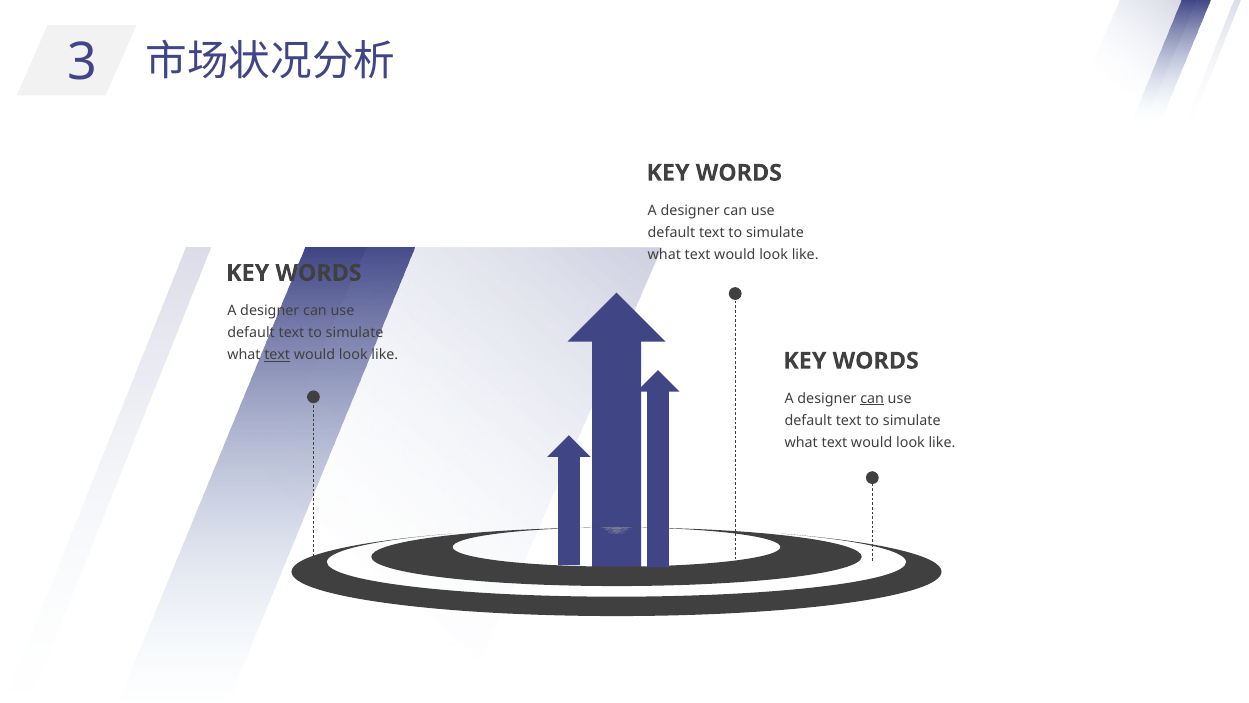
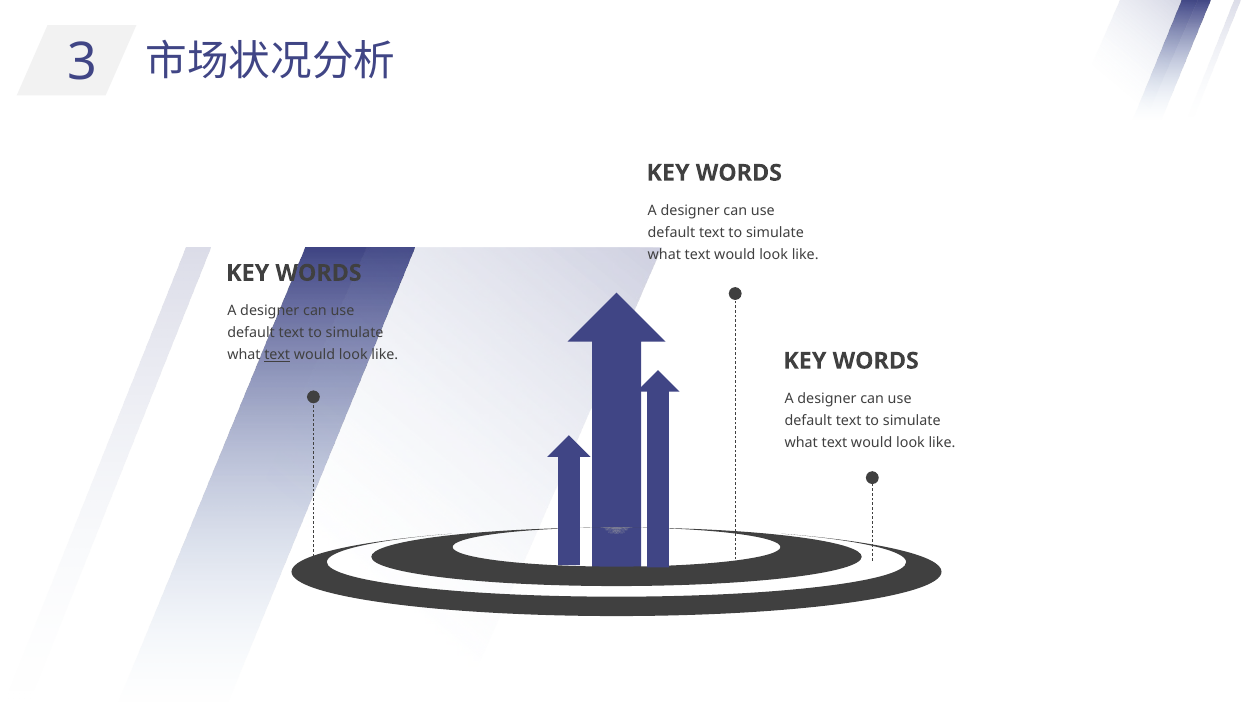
can underline: present -> none (872, 398)
